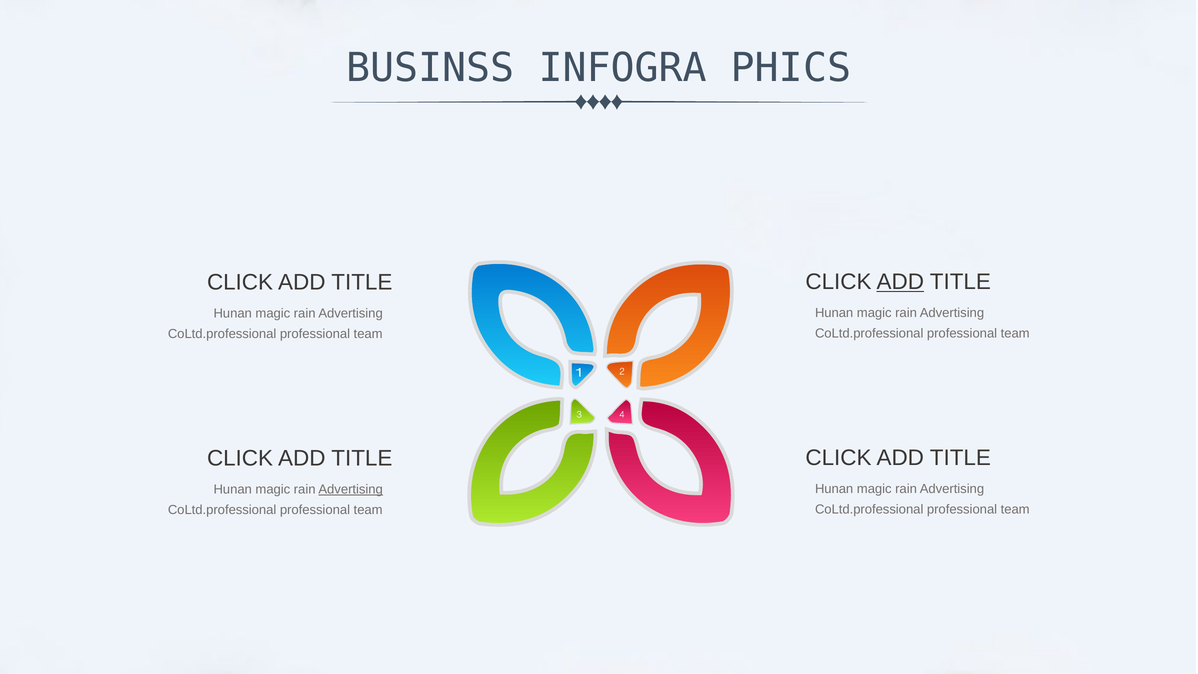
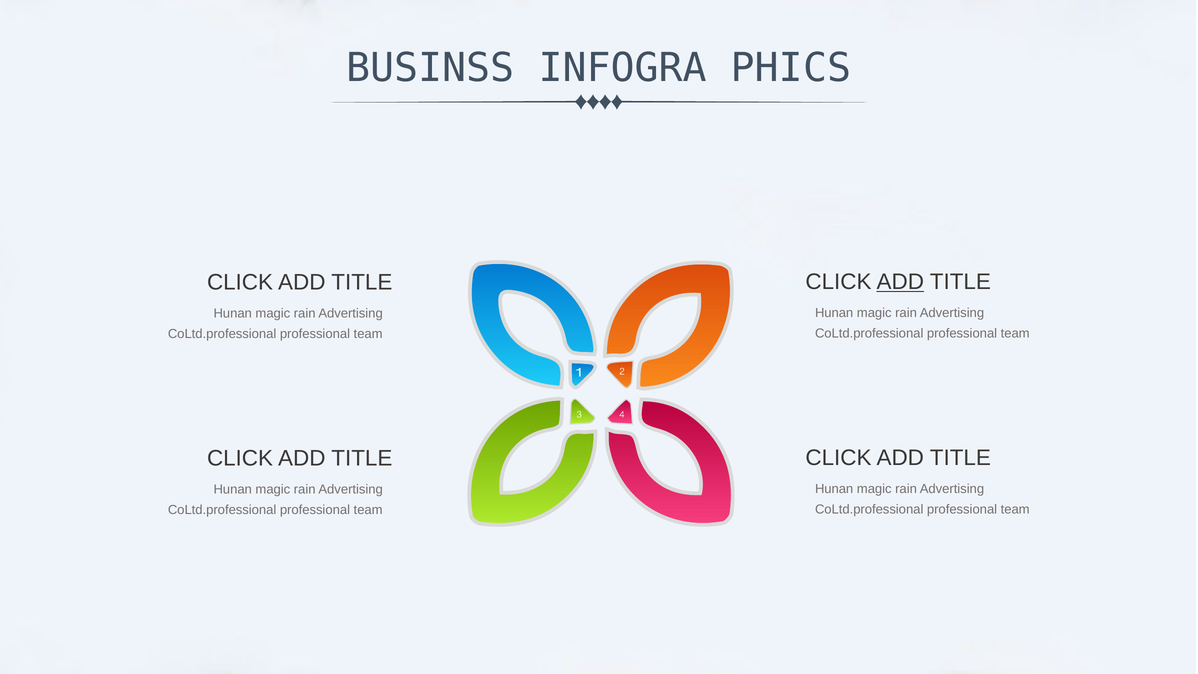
Advertising underline: present -> none (351, 489)
